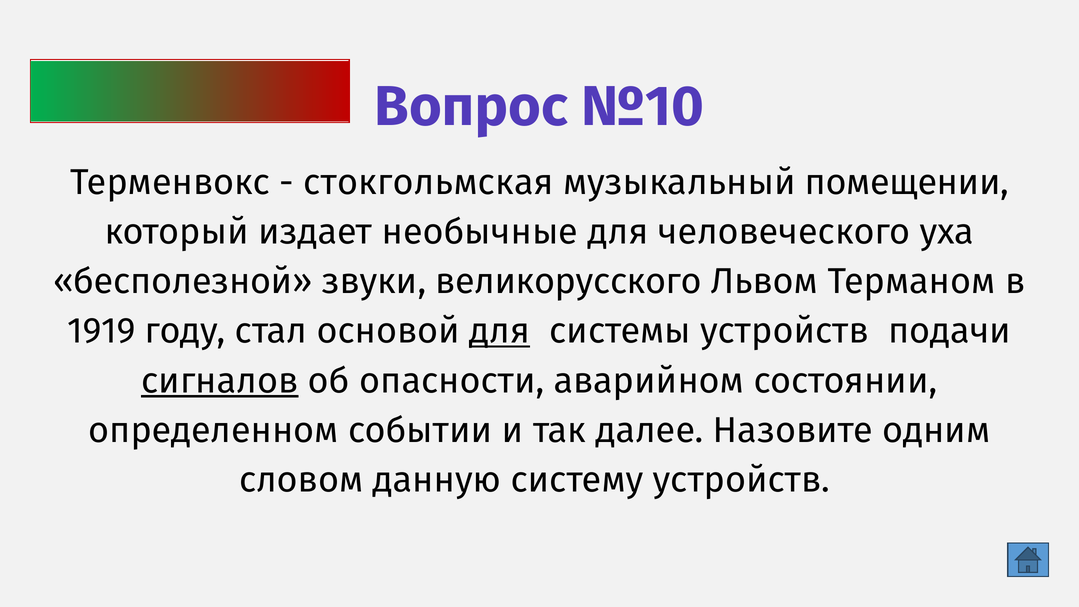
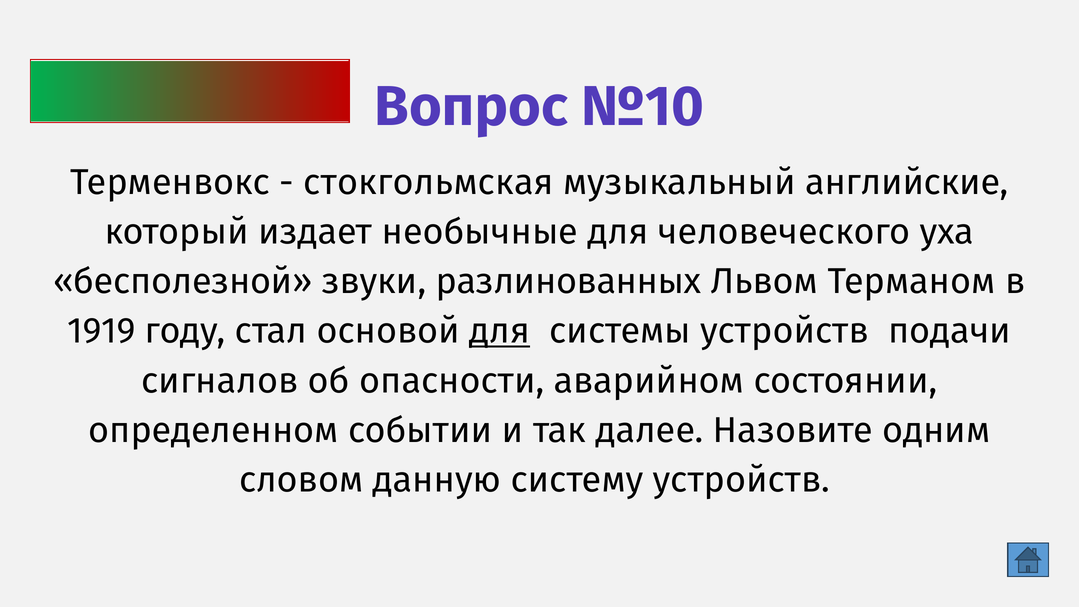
помещении: помещении -> английские (907, 182)
великорусского: великорусского -> разлинованных (569, 281)
сигналов underline: present -> none (220, 381)
